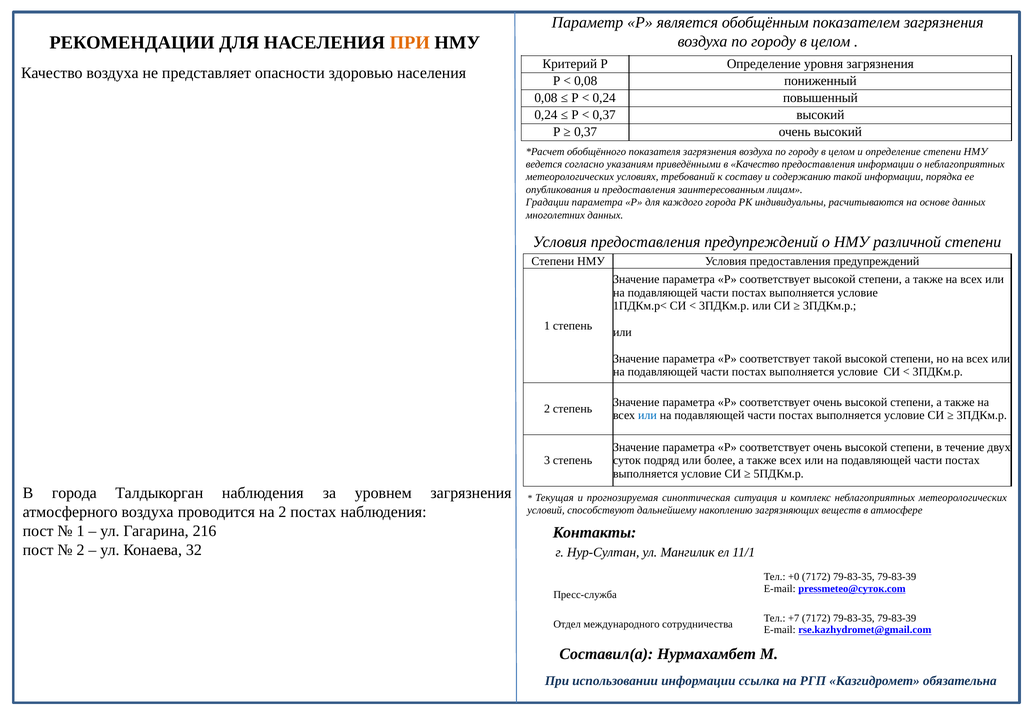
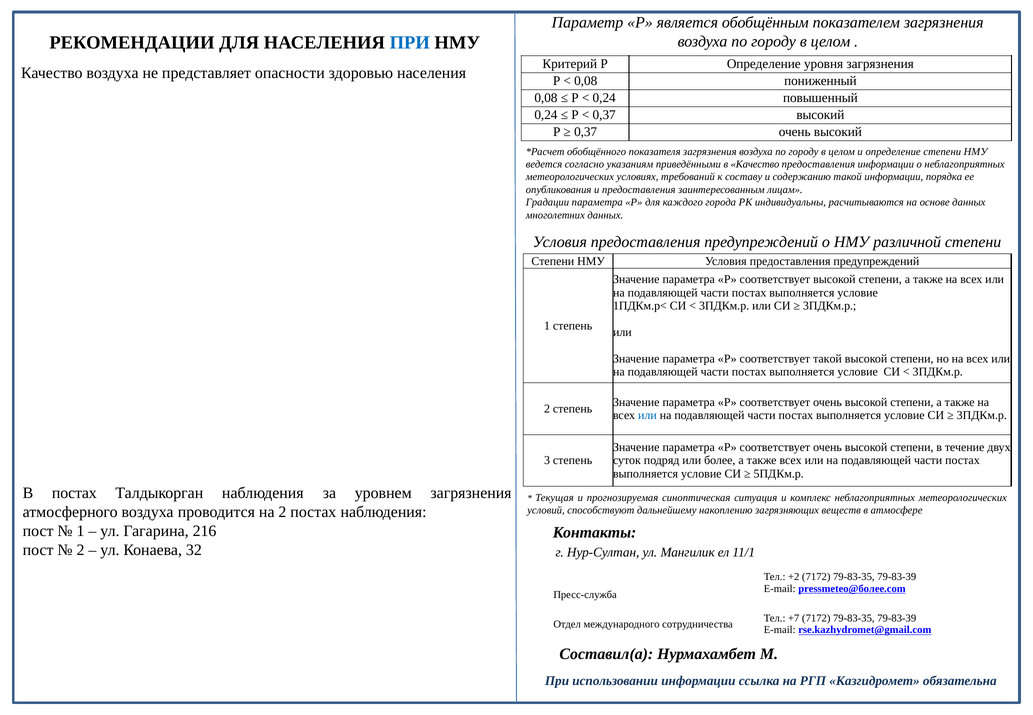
ПРИ colour: orange -> blue (410, 43)
В города: города -> постах (74, 493)
+0: +0 -> +2 (794, 577)
pressmeteo@суток.com: pressmeteo@суток.com -> pressmeteo@более.com (852, 589)
